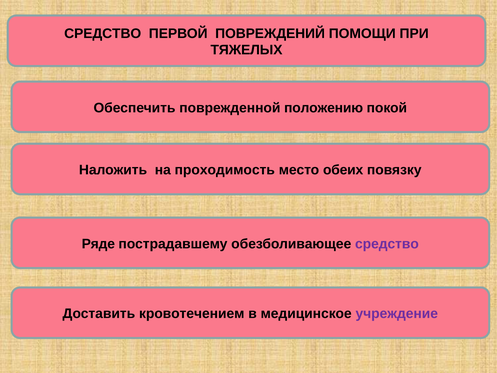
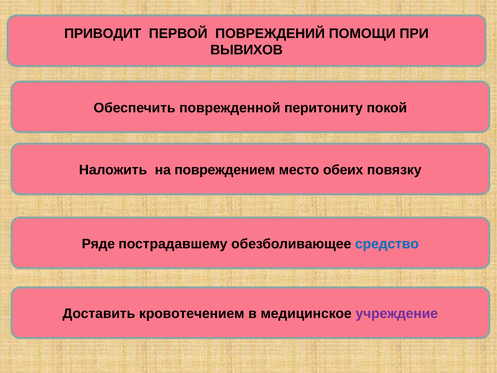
СРЕДСТВО: СРЕДСТВО -> ПРИВОДИТ (103, 33)
ТЯЖЕЛЫХ: ТЯЖЕЛЫХ -> ВЫВИХОВ (247, 50)
положению: положению -> перитониту (324, 108)
проходимость: проходимость -> повреждением (225, 170)
средство colour: purple -> blue (387, 244)
